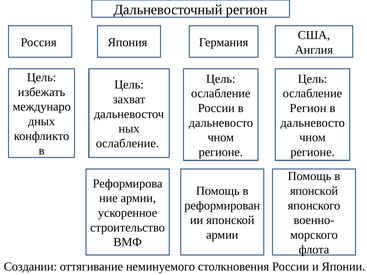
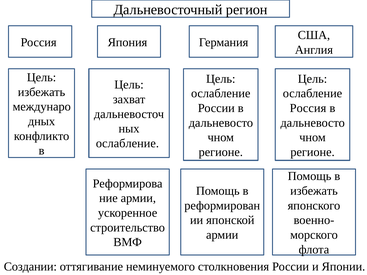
Регион: Регион -> Россия (308, 108)
японской: японской -> избежать (314, 191)
